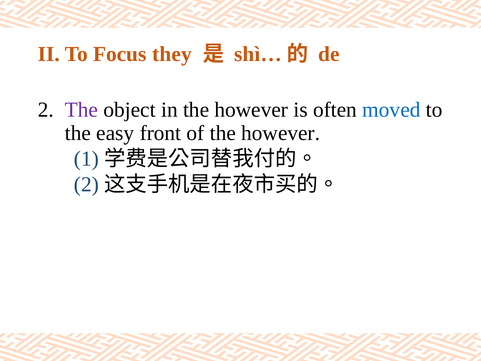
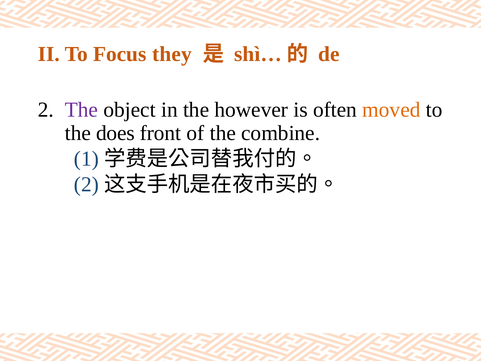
moved colour: blue -> orange (391, 110)
easy: easy -> does (115, 133)
of the however: however -> combine (281, 133)
